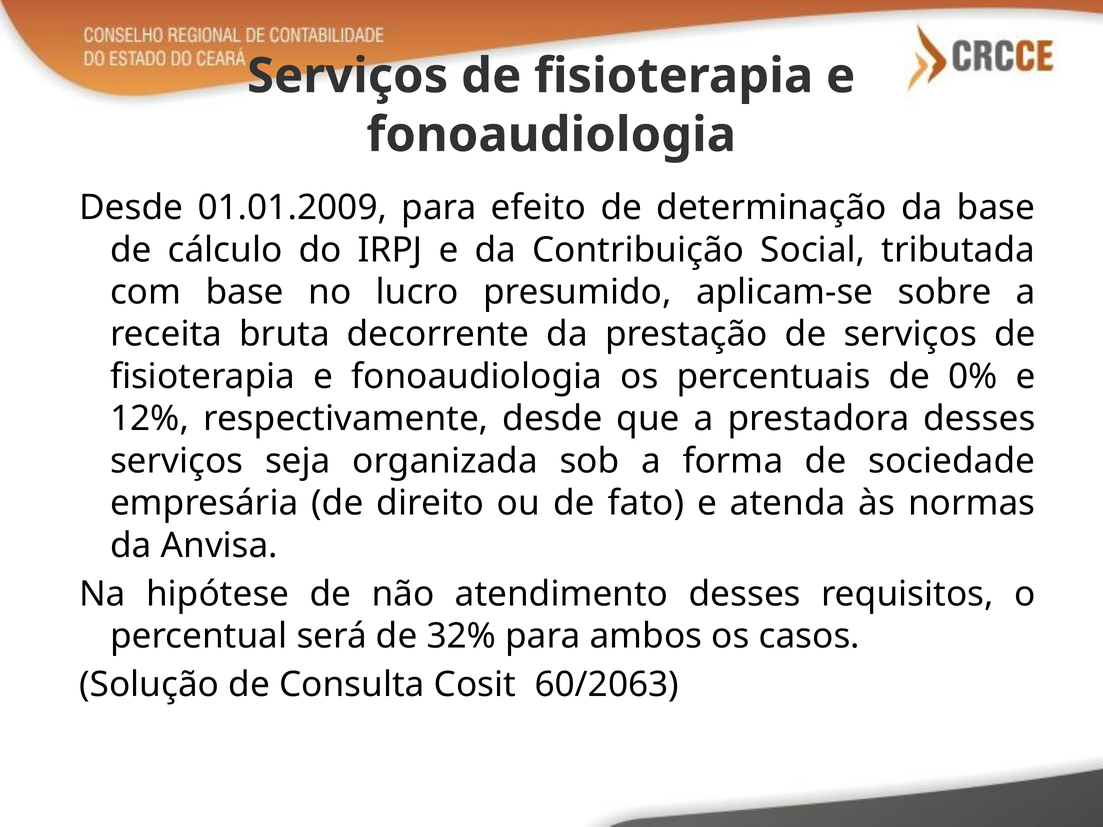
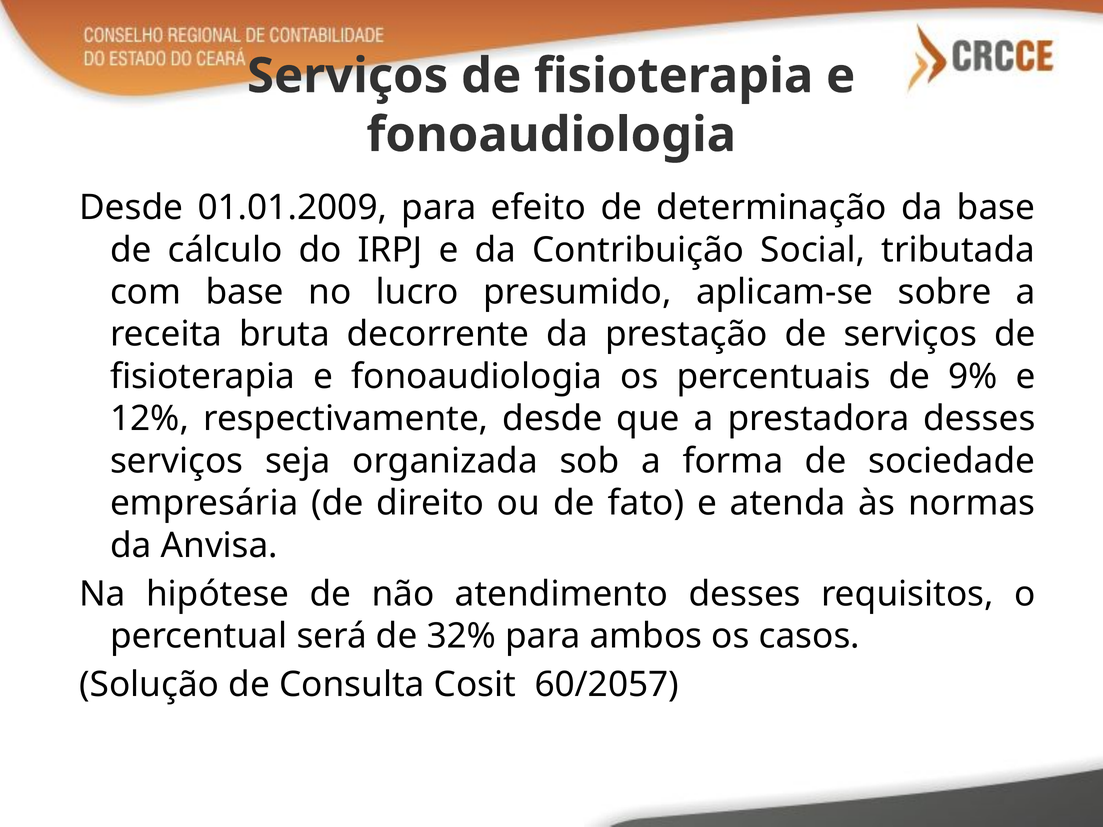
0%: 0% -> 9% (973, 377)
60/2063: 60/2063 -> 60/2057 (607, 685)
